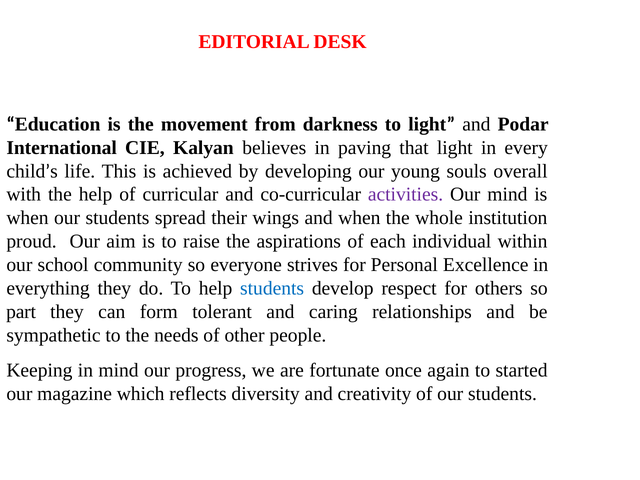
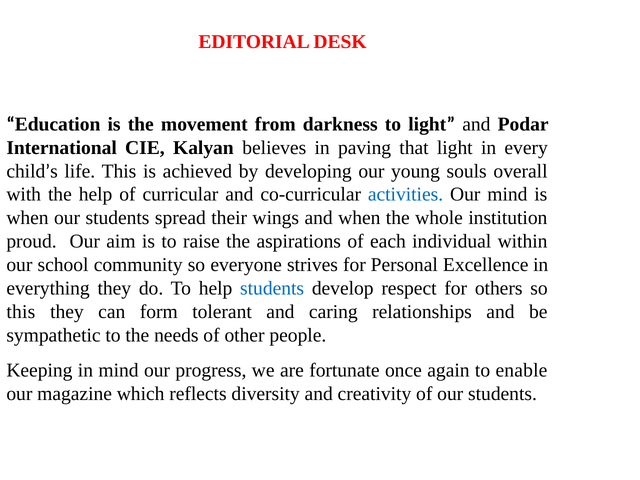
activities colour: purple -> blue (406, 195)
part: part -> this (21, 312)
started: started -> enable (521, 370)
